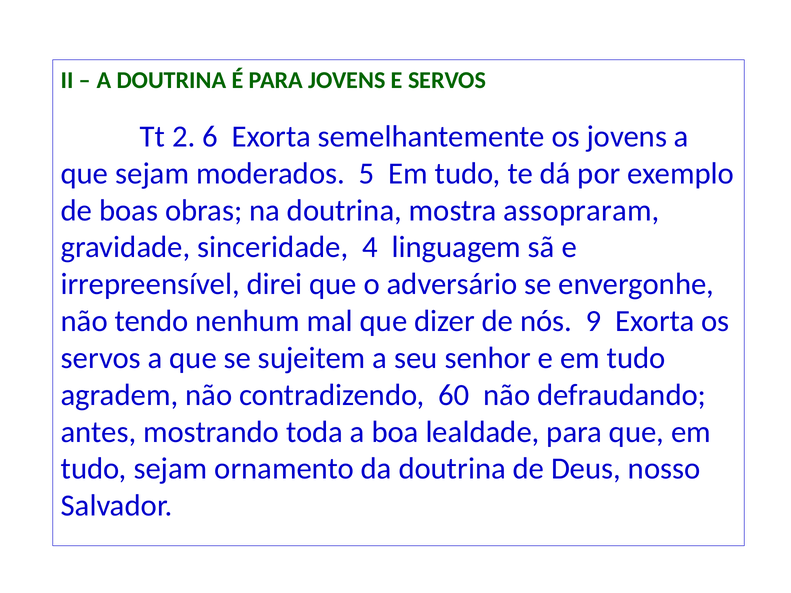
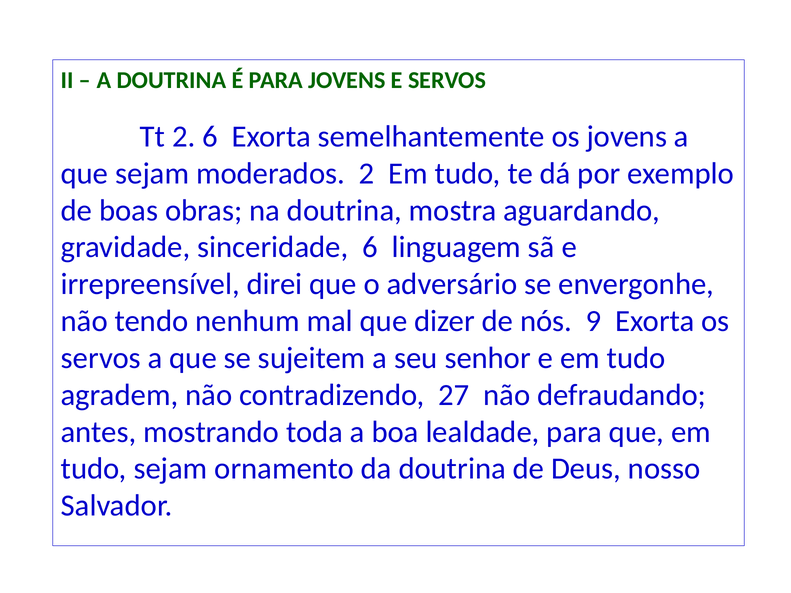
moderados 5: 5 -> 2 (367, 174)
assopraram: assopraram -> aguardando (582, 210)
sinceridade 4: 4 -> 6 (370, 247)
60: 60 -> 27 (454, 395)
